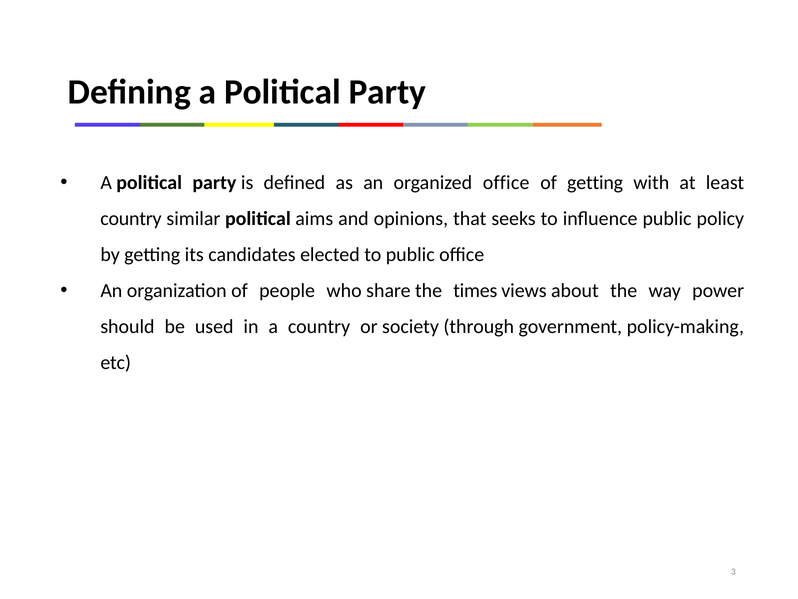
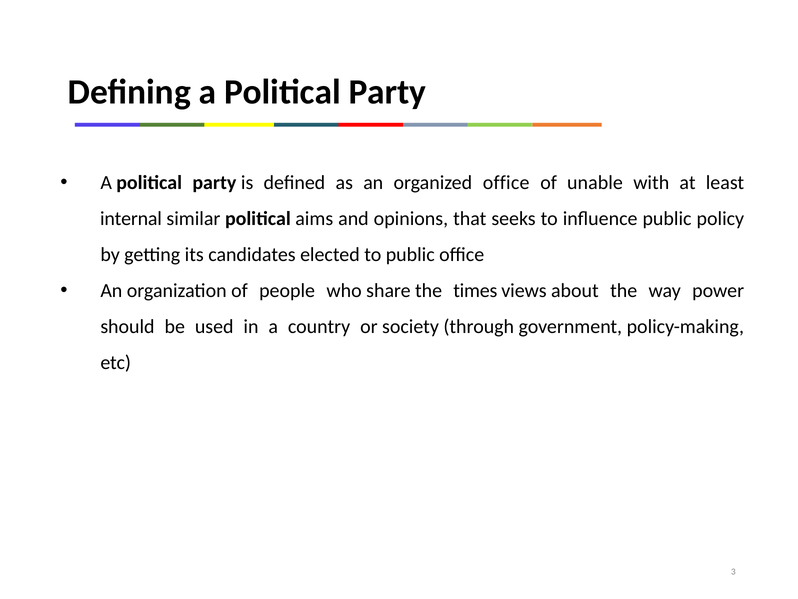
of getting: getting -> unable (595, 183)
country: country -> internal (131, 219)
